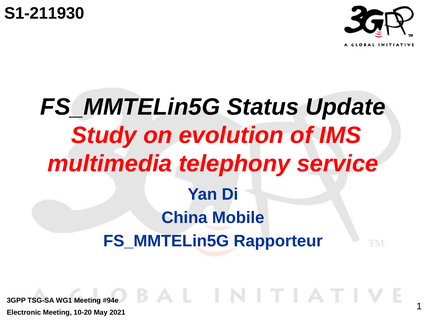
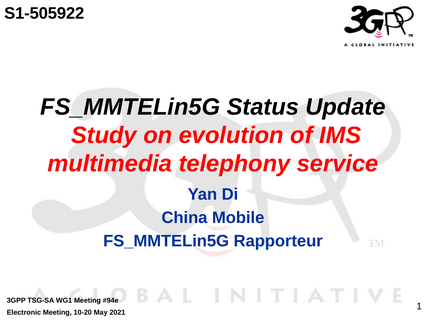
S1-211930: S1-211930 -> S1-505922 (44, 13)
